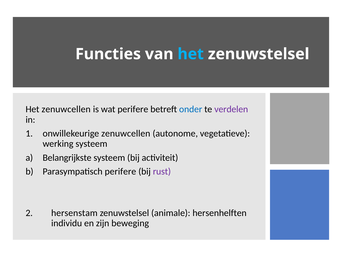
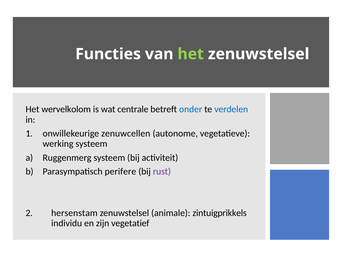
het colour: light blue -> light green (191, 54)
Het zenuwcellen: zenuwcellen -> wervelkolom (66, 109)
wat perifere: perifere -> centrale (133, 109)
verdelen colour: purple -> blue (231, 109)
Belangrijkste: Belangrijkste -> Ruggenmerg (67, 157)
hersenhelften: hersenhelften -> zintuigprikkels (220, 213)
beweging: beweging -> vegetatief (130, 223)
